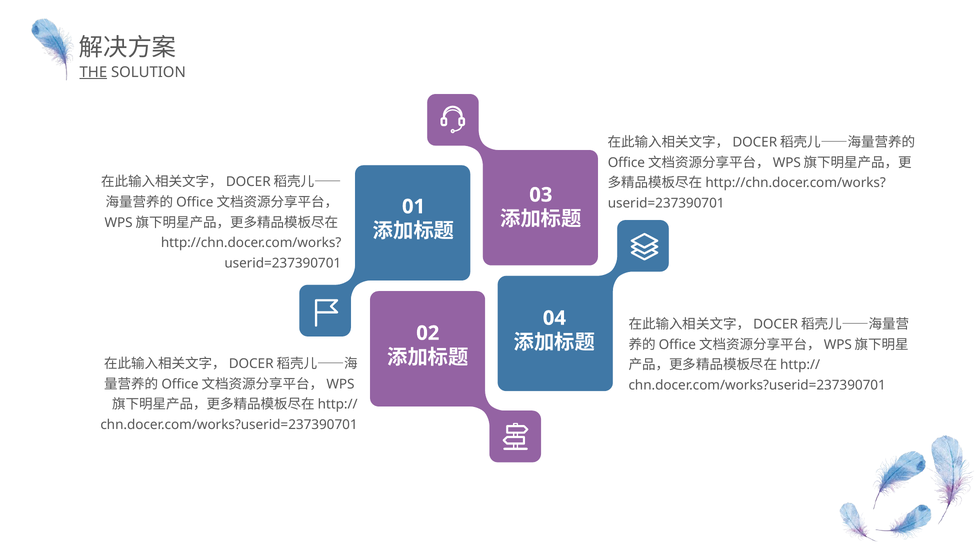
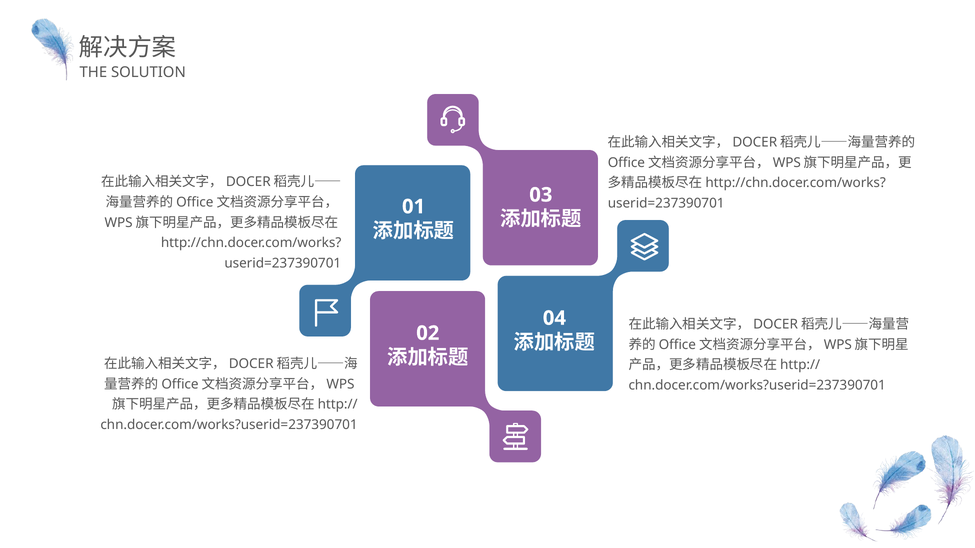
THE underline: present -> none (93, 72)
